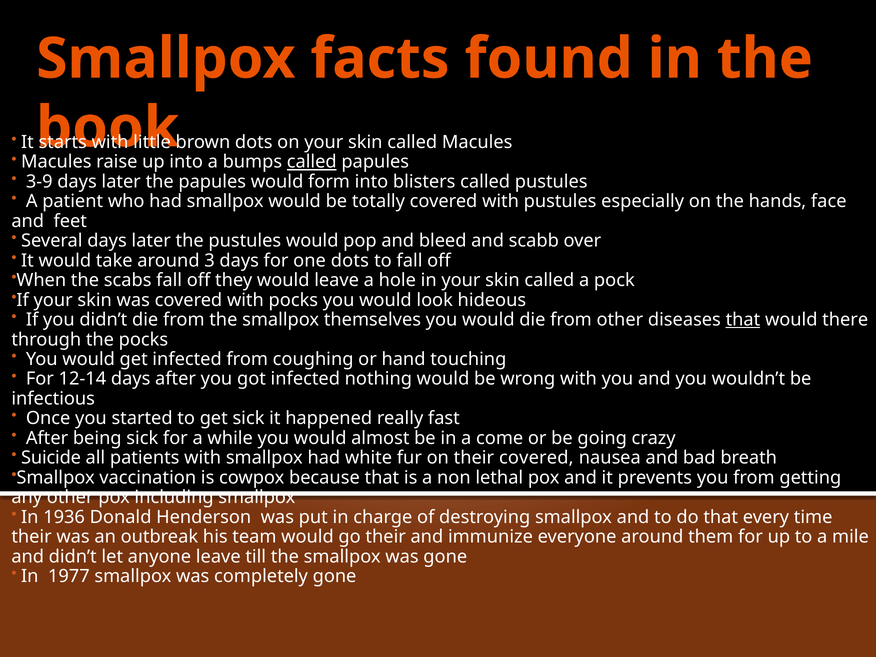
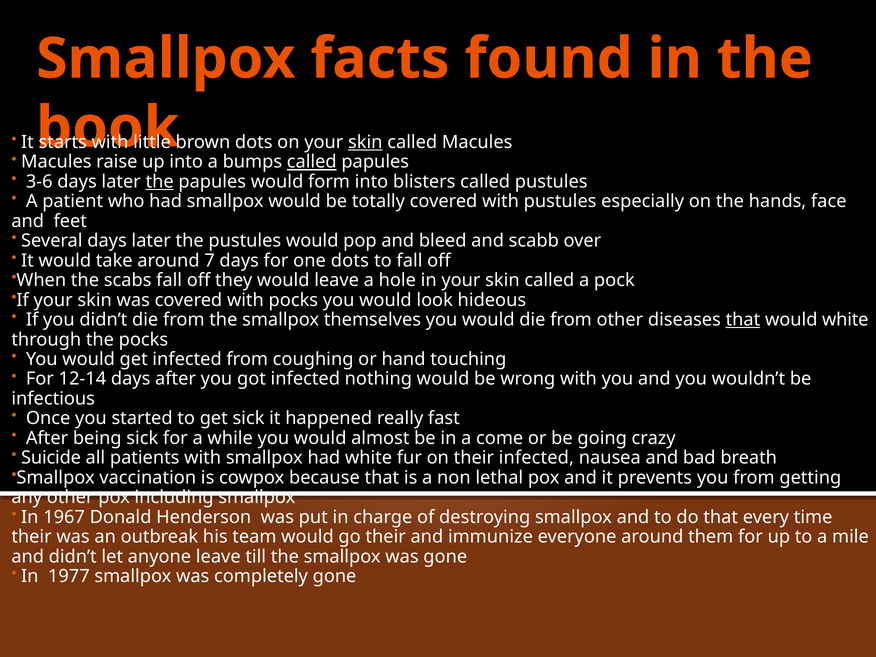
skin underline: none -> present (365, 142)
3-9: 3-9 -> 3-6 (39, 182)
the underline: none -> present (160, 182)
3: 3 -> 7 (210, 261)
would there: there -> white (845, 320)
their covered: covered -> infected (536, 458)
1936: 1936 -> 1967 (64, 517)
